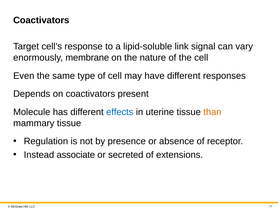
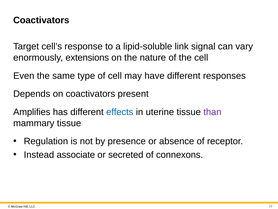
membrane: membrane -> extensions (87, 58)
Molecule: Molecule -> Amplifies (32, 112)
than colour: orange -> purple (212, 112)
extensions: extensions -> connexons (180, 154)
